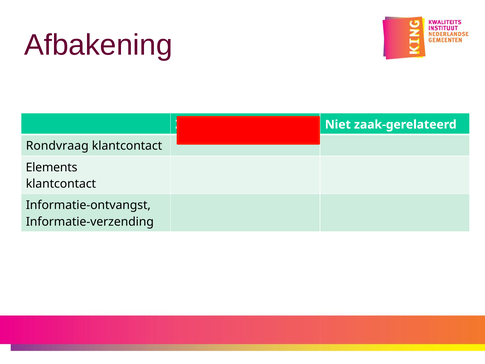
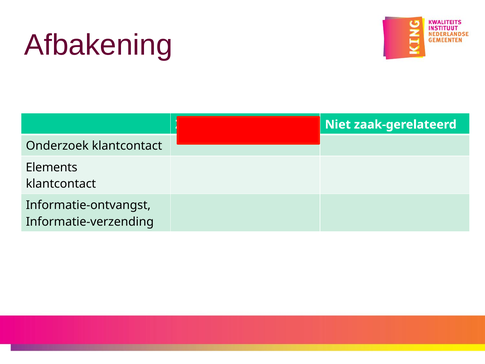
Rondvraag: Rondvraag -> Onderzoek (57, 146)
